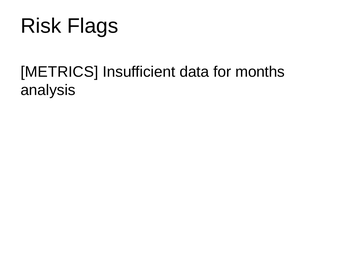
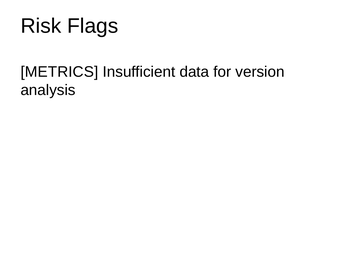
months: months -> version (260, 72)
